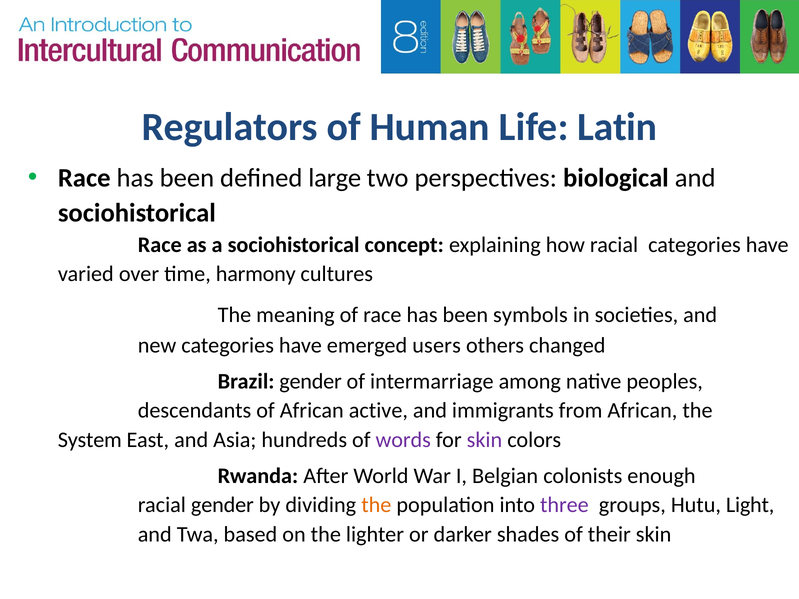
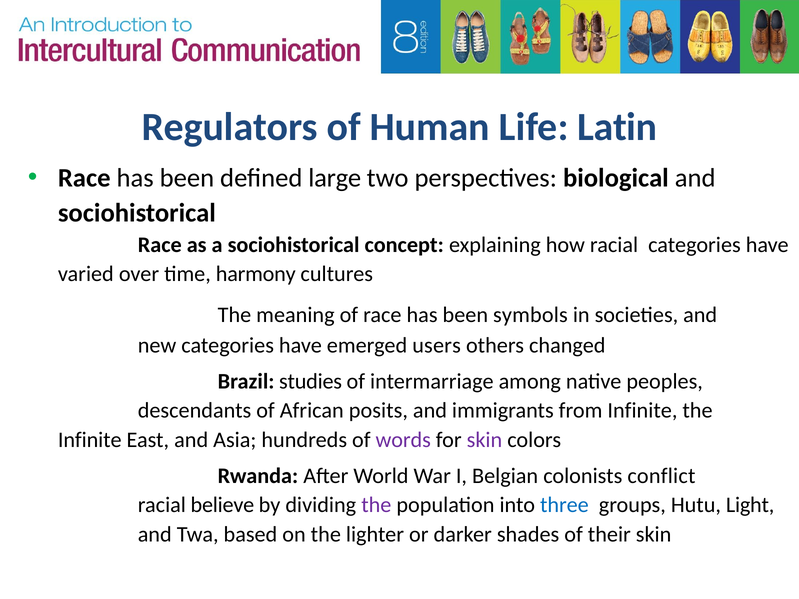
Brazil gender: gender -> studies (311, 381)
active: active -> posits (378, 411)
from African: African -> Infinite (642, 411)
System: System -> Infinite (90, 440)
enough: enough -> conflict (661, 476)
racial gender: gender -> believe (222, 505)
the colour: orange -> purple (376, 505)
three colour: purple -> blue (564, 505)
